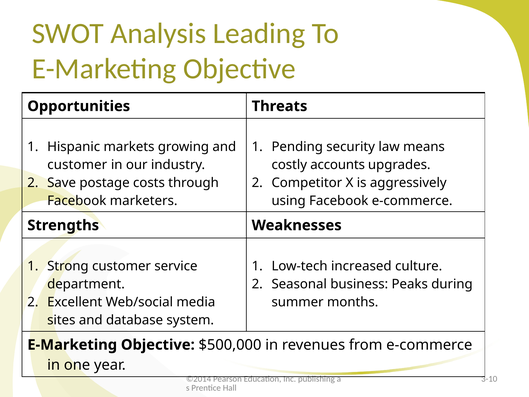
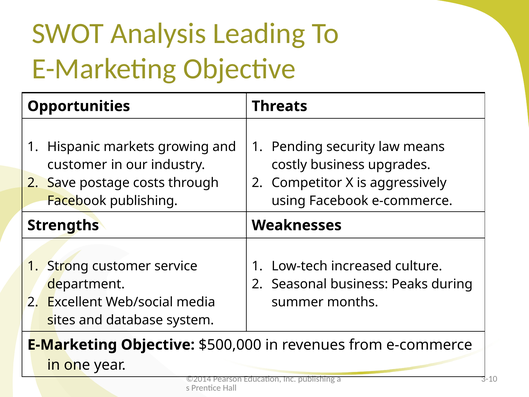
costly accounts: accounts -> business (338, 165)
Facebook marketers: marketers -> publishing (144, 201)
